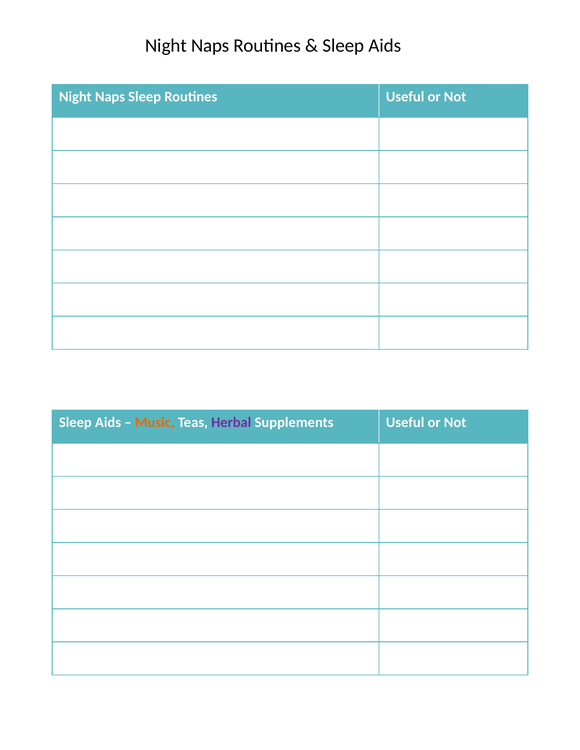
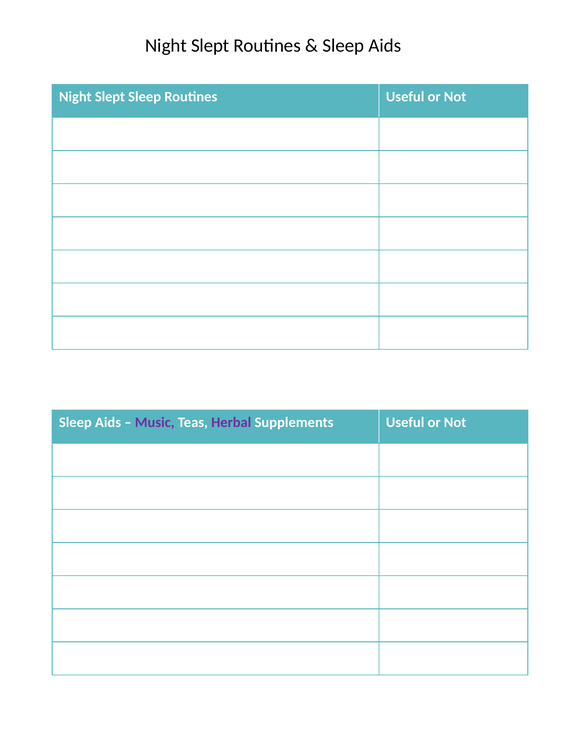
Naps: Naps -> Slept (210, 45)
Naps: Naps -> Slept (110, 97)
Music colour: orange -> purple (155, 423)
